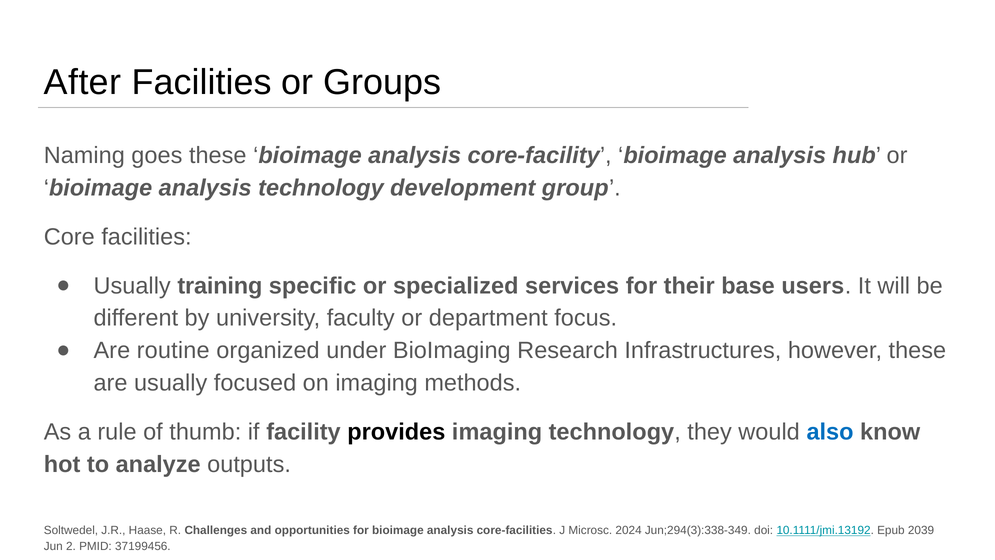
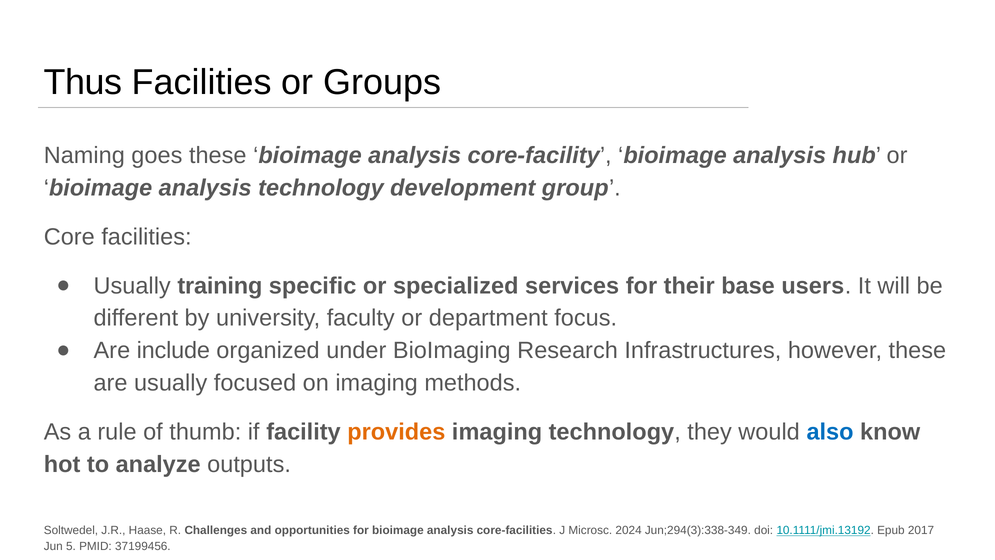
After: After -> Thus (83, 82)
routine: routine -> include (173, 350)
provides colour: black -> orange (396, 432)
2039: 2039 -> 2017 (921, 530)
2: 2 -> 5 (71, 546)
